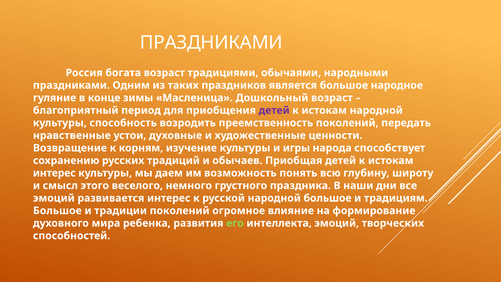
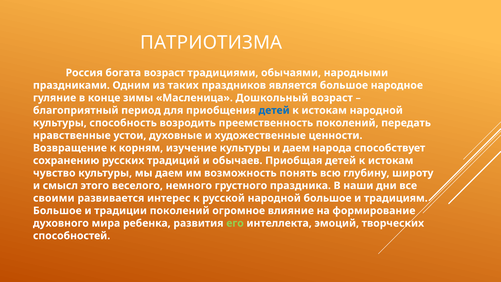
ПРАЗДНИКАМИ: ПРАЗДНИКАМИ -> ПАТРИОТИЗМА (211, 42)
детей colour: purple -> blue (274, 110)
и игры: игры -> даем (296, 148)
интерес: интерес -> чувство (54, 173)
эмоций: эмоций -> своими (54, 198)
